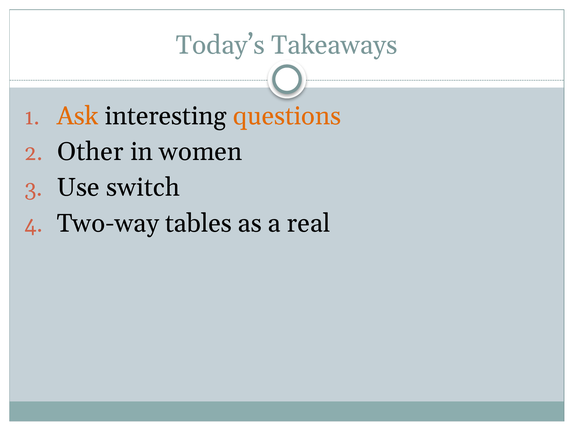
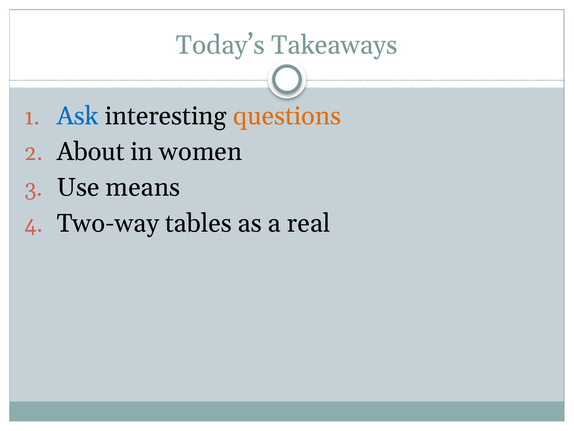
Ask colour: orange -> blue (78, 116)
Other: Other -> About (91, 152)
switch: switch -> means (143, 187)
